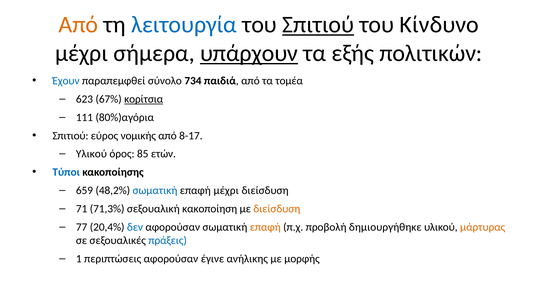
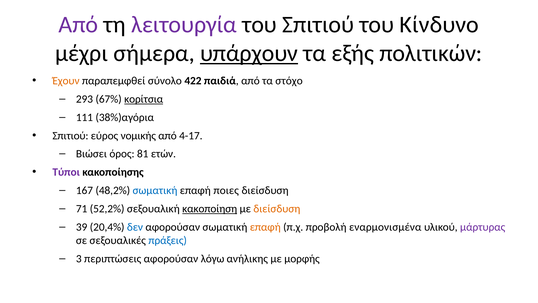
Από colour: orange -> purple (78, 25)
λειτουργία colour: blue -> purple (184, 25)
Σπιτιού underline: present -> none (318, 25)
Έχουν colour: blue -> orange (66, 81)
734: 734 -> 422 (193, 81)
τομέα: τομέα -> στόχο (289, 81)
623: 623 -> 293 (84, 99)
80%)αγόρια: 80%)αγόρια -> 38%)αγόρια (125, 117)
8-17: 8-17 -> 4-17 (191, 136)
Υλικού: Υλικού -> Βιώσει (91, 154)
85: 85 -> 81 (143, 154)
Τύποι colour: blue -> purple (66, 172)
659: 659 -> 167 (84, 190)
επαφή μέχρι: μέχρι -> ποιες (226, 190)
71,3%: 71,3% -> 52,2% (107, 208)
κακοποίηση underline: none -> present (210, 208)
77: 77 -> 39 (82, 227)
δημιουργήθηκε: δημιουργήθηκε -> εναρμονισμένα (385, 227)
μάρτυρας colour: orange -> purple (483, 227)
1: 1 -> 3 (79, 258)
έγινε: έγινε -> λόγω (213, 258)
